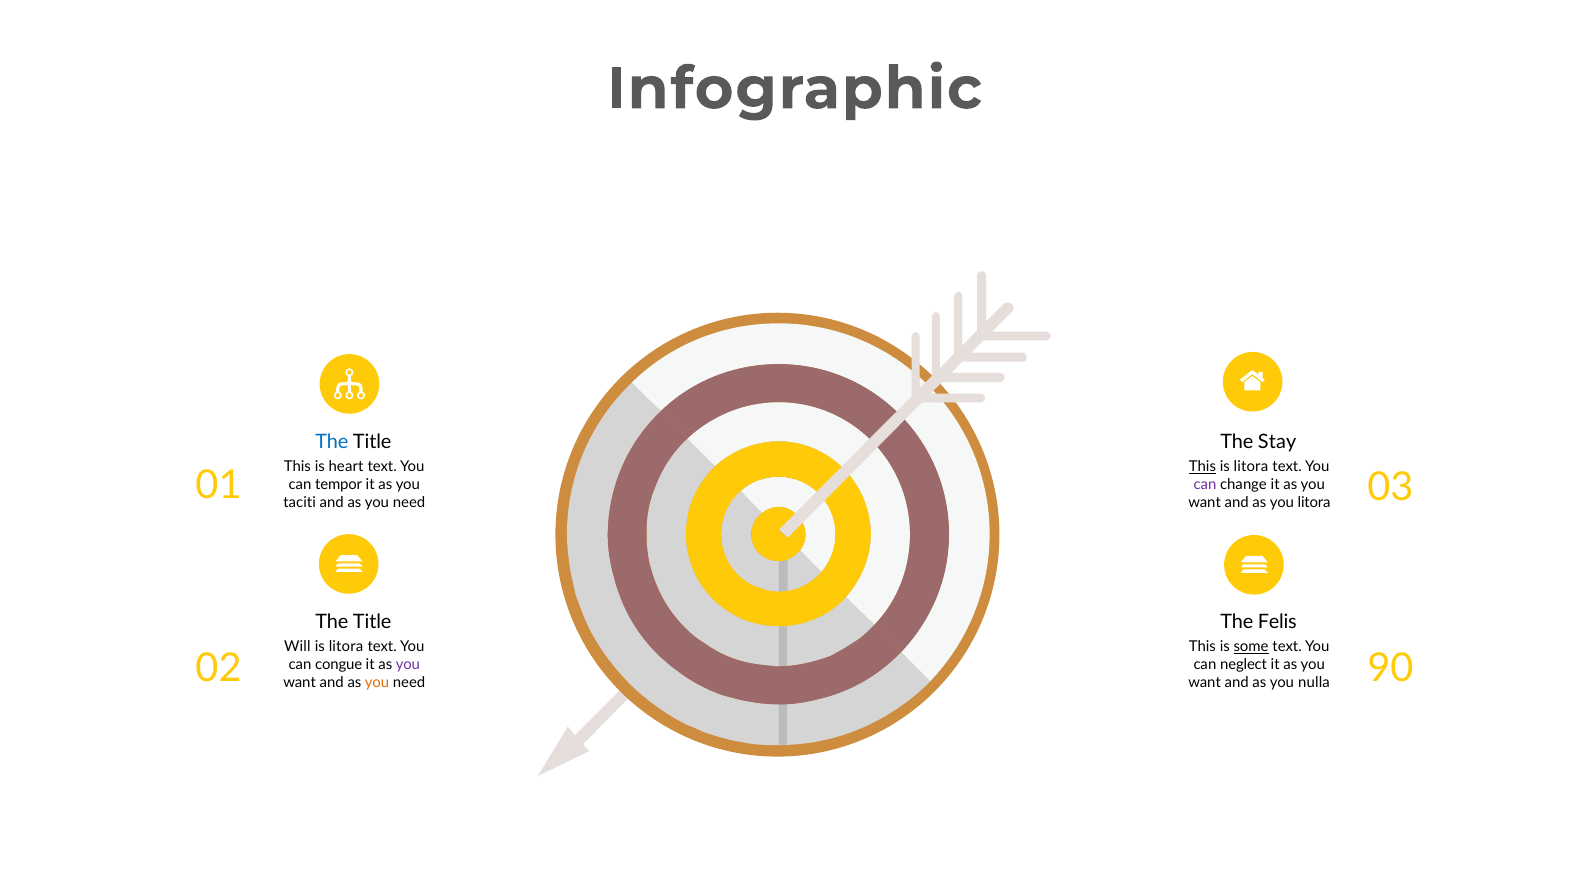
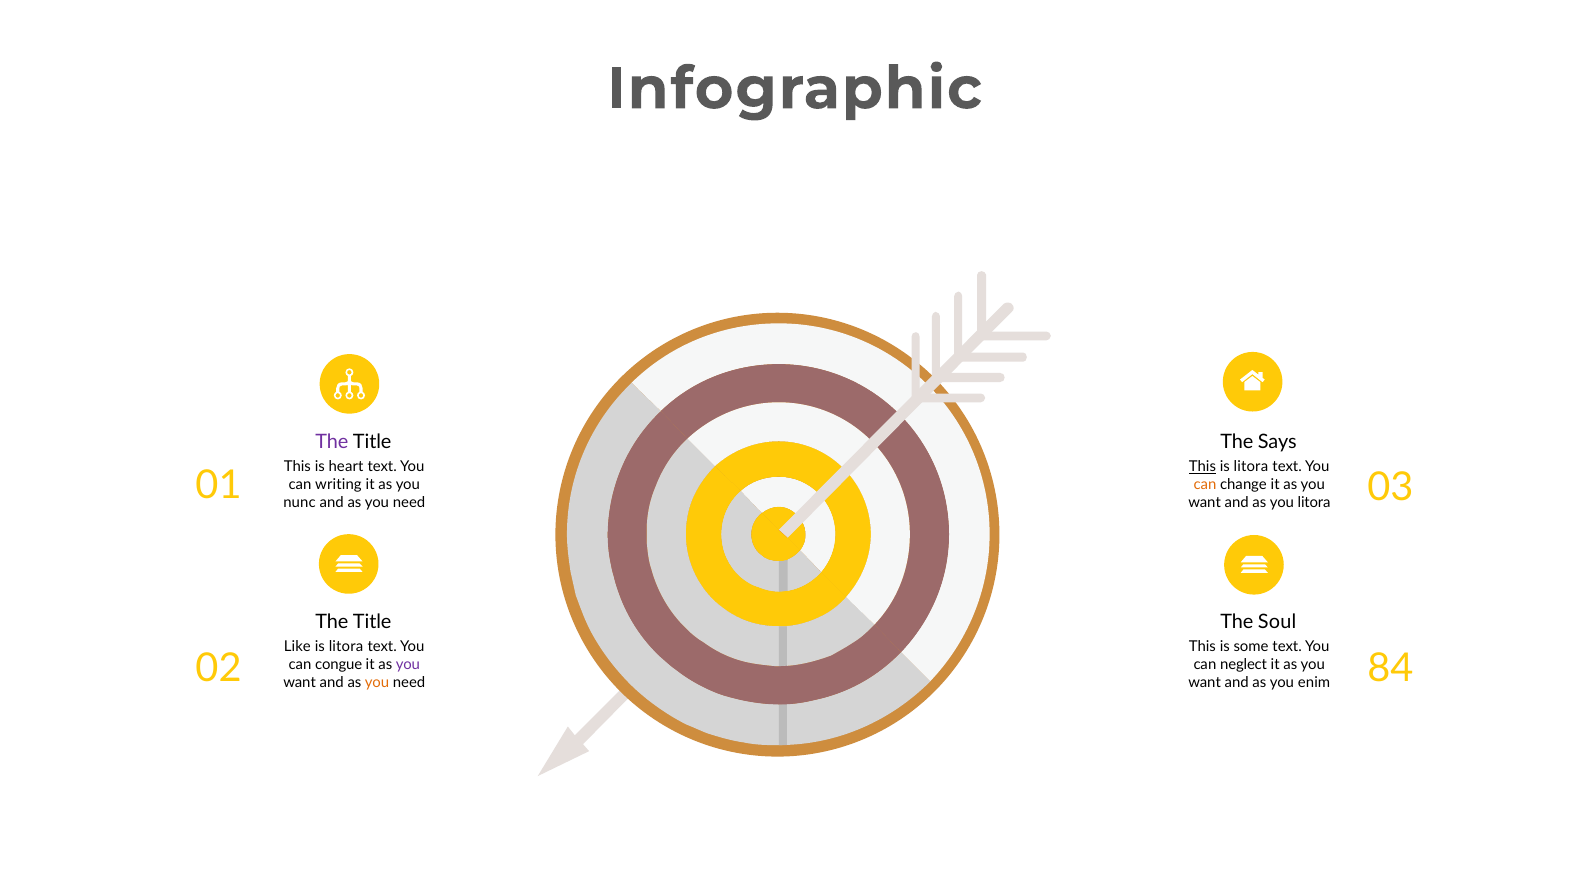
The colour: blue -> purple (332, 442)
Stay: Stay -> Says (1277, 442)
tempor: tempor -> writing (338, 485)
can colour: purple -> orange (1205, 485)
taciti: taciti -> nunc (300, 503)
Felis: Felis -> Soul (1277, 623)
Will: Will -> Like (297, 647)
some underline: present -> none (1251, 647)
90: 90 -> 84 (1390, 669)
nulla: nulla -> enim (1314, 683)
